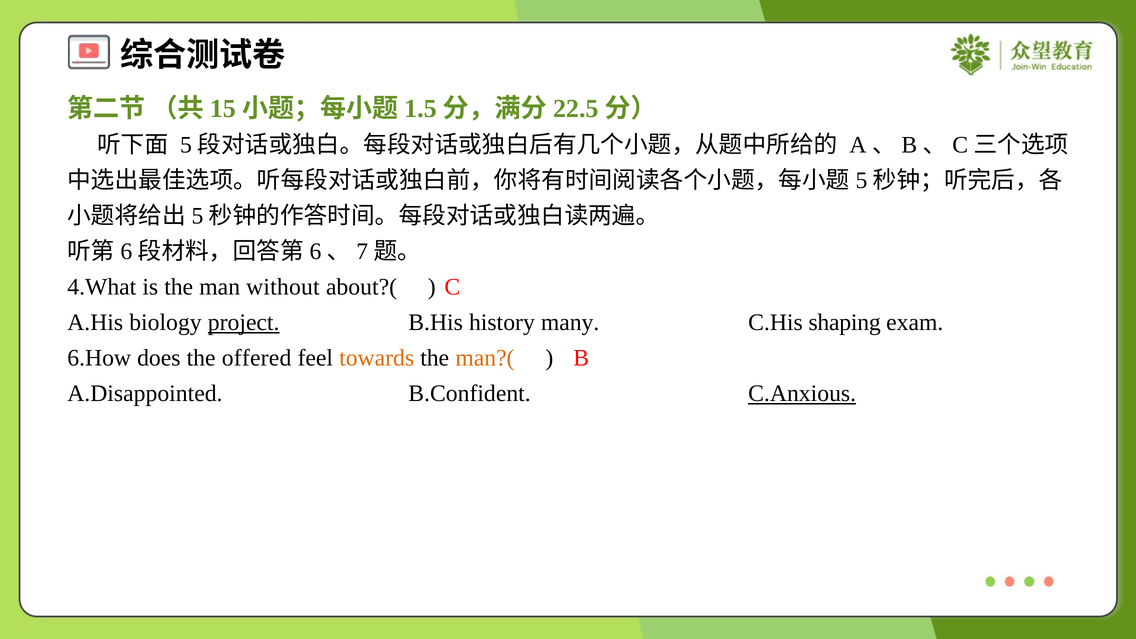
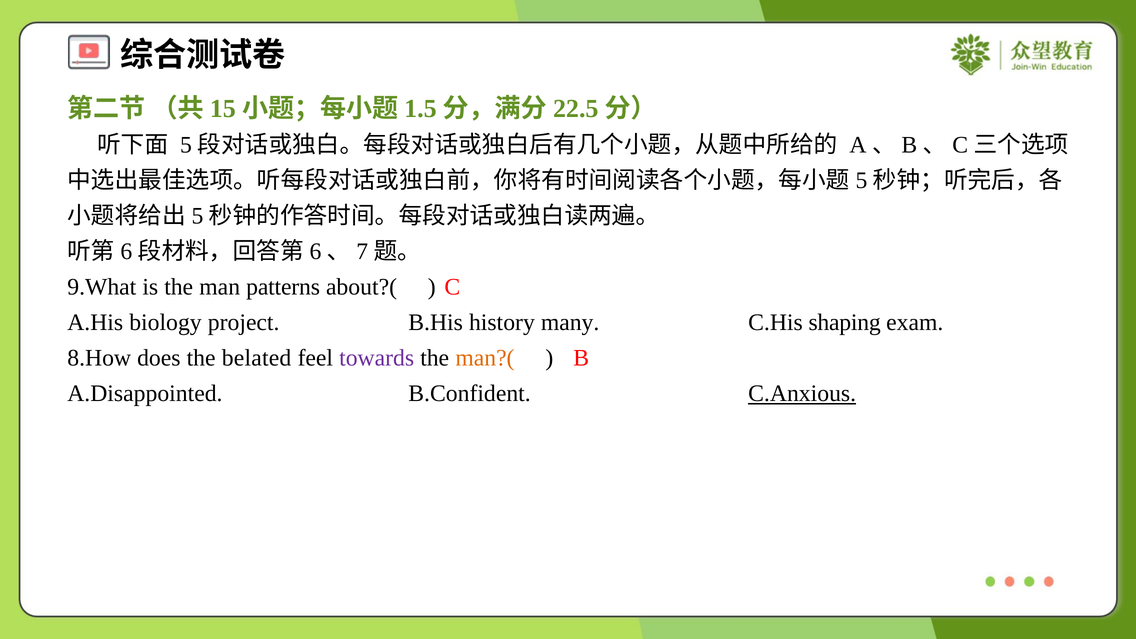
4.What: 4.What -> 9.What (102, 287)
without: without -> patterns (283, 287)
project underline: present -> none (244, 322)
6.How: 6.How -> 8.How (99, 358)
offered: offered -> belated (257, 358)
towards colour: orange -> purple (377, 358)
